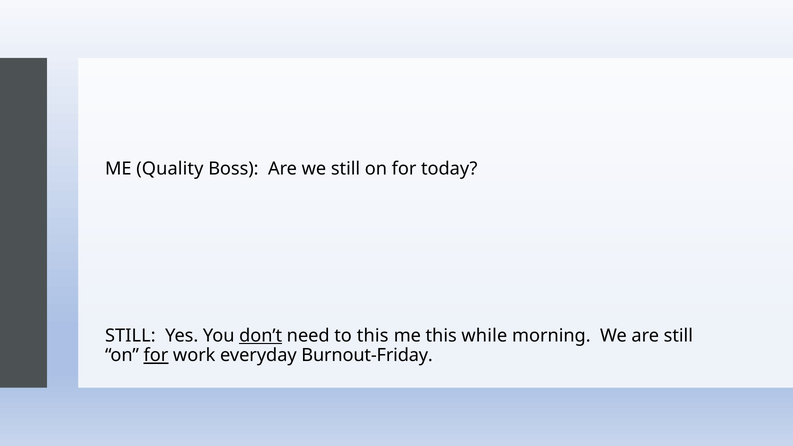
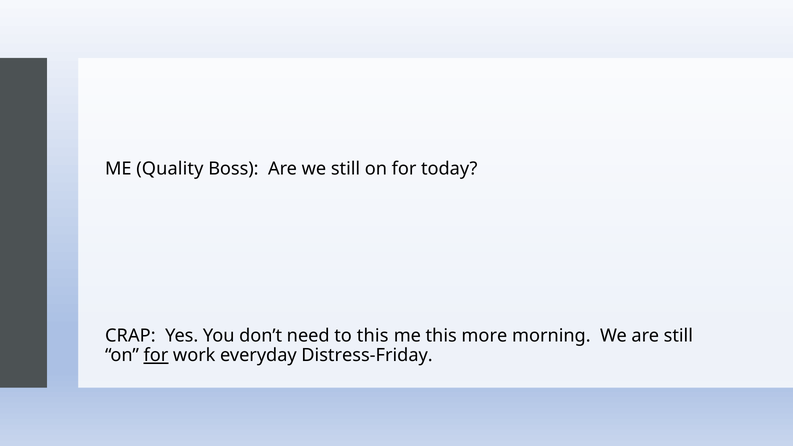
STILL: STILL -> CRAP (130, 336)
don’t underline: present -> none (261, 336)
while: while -> more (484, 336)
Burnout-Friday: Burnout-Friday -> Distress-Friday (367, 355)
